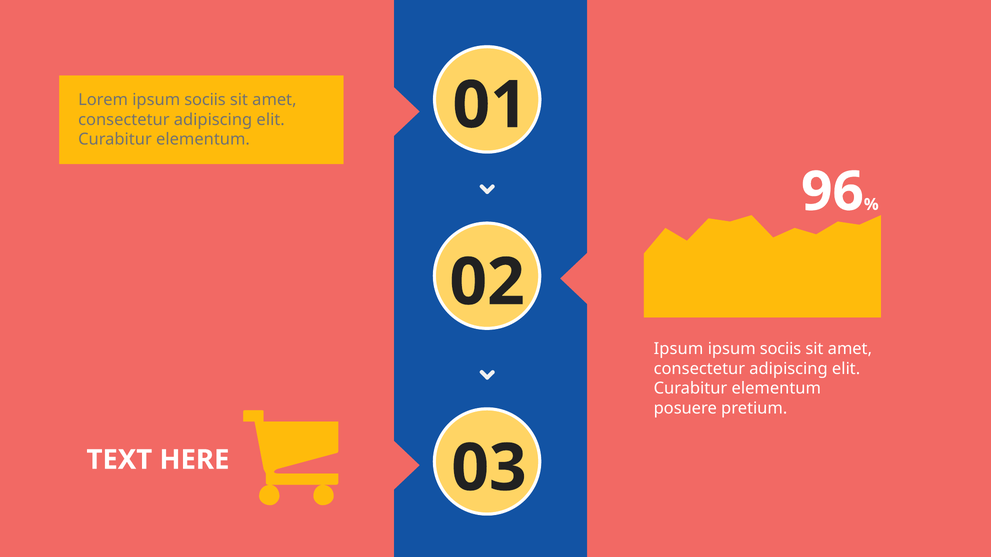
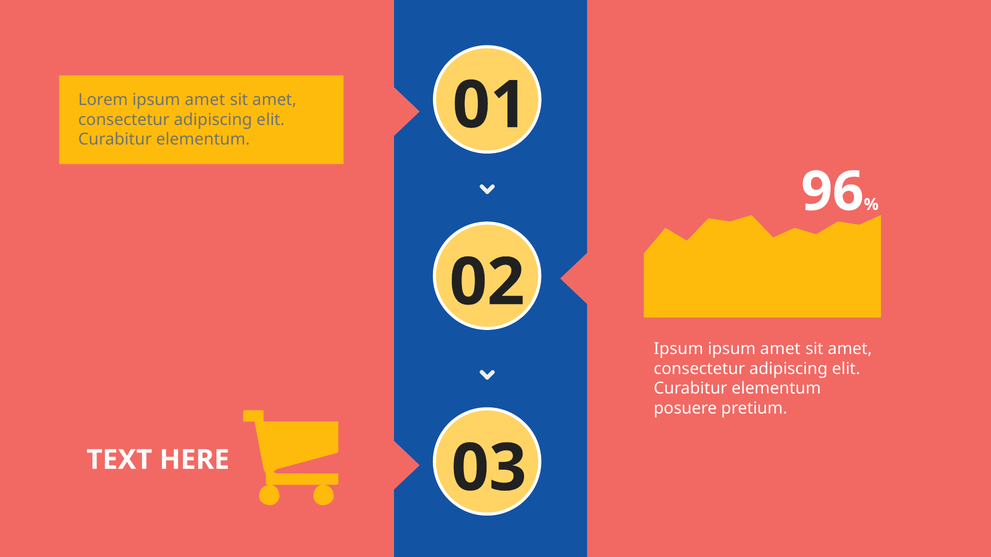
Lorem ipsum sociis: sociis -> amet (205, 100)
sociis: sociis -> amet (780, 349)
